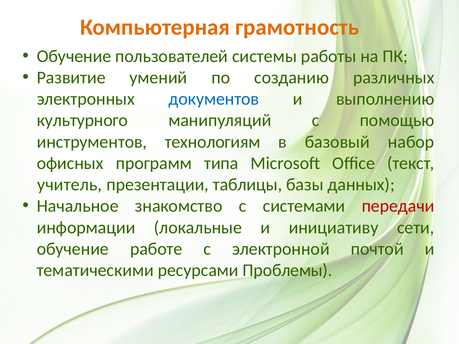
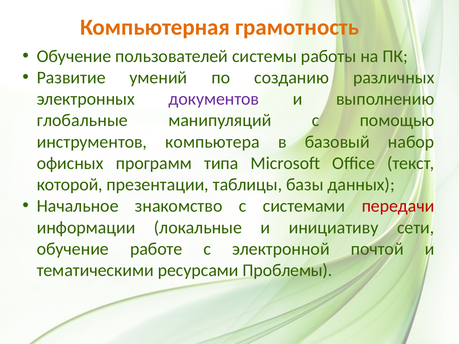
документов colour: blue -> purple (214, 99)
культурного: культурного -> глобальные (82, 120)
технологиям: технологиям -> компьютера (213, 142)
учитель: учитель -> которой (70, 185)
